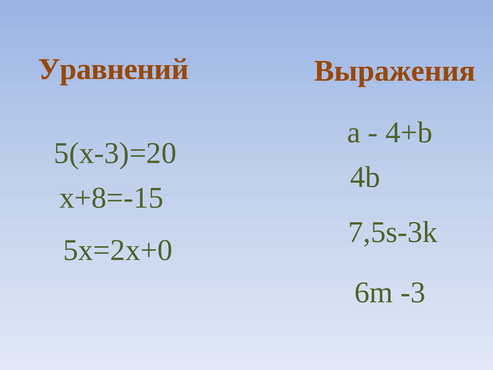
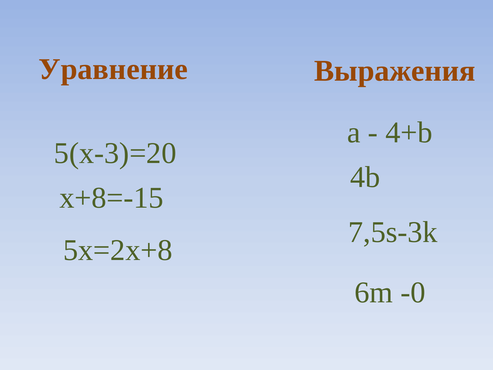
Уравнений: Уравнений -> Уравнение (113, 69)
5х=2х+0: 5х=2х+0 -> 5х=2х+8 (118, 250)
-3: -3 -> -0 (413, 292)
